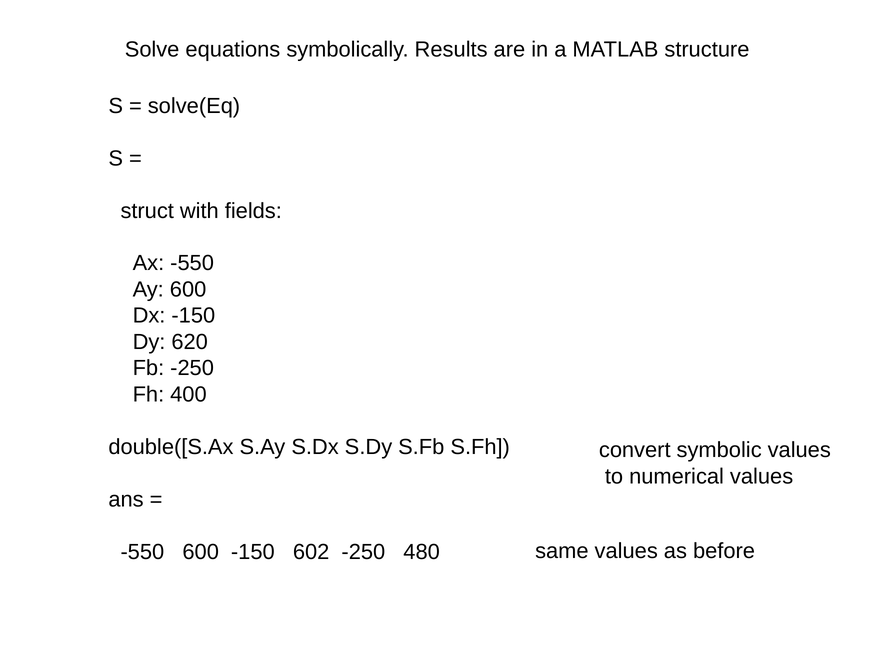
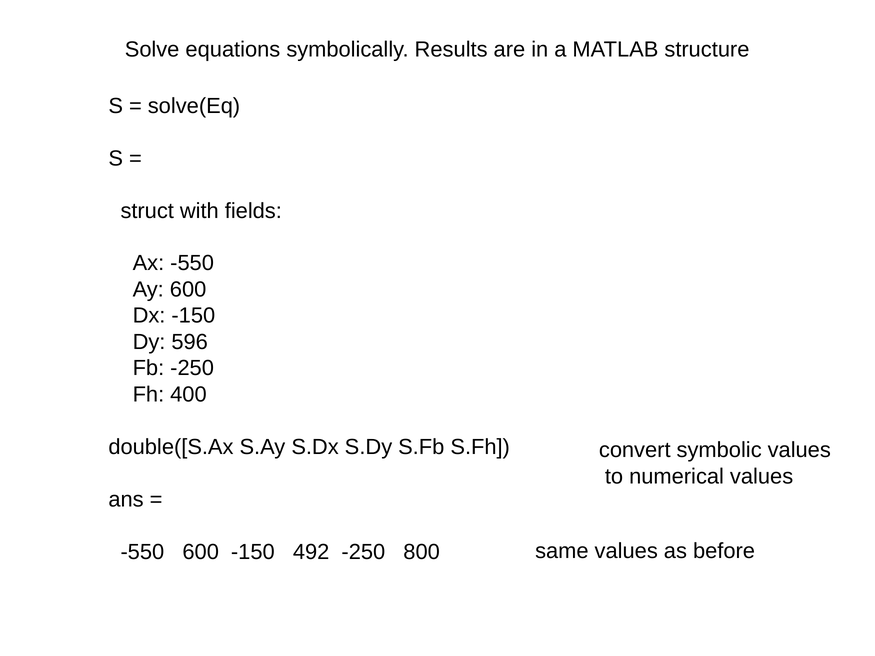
620: 620 -> 596 (190, 342)
602: 602 -> 492 (311, 552)
480: 480 -> 800 (422, 552)
